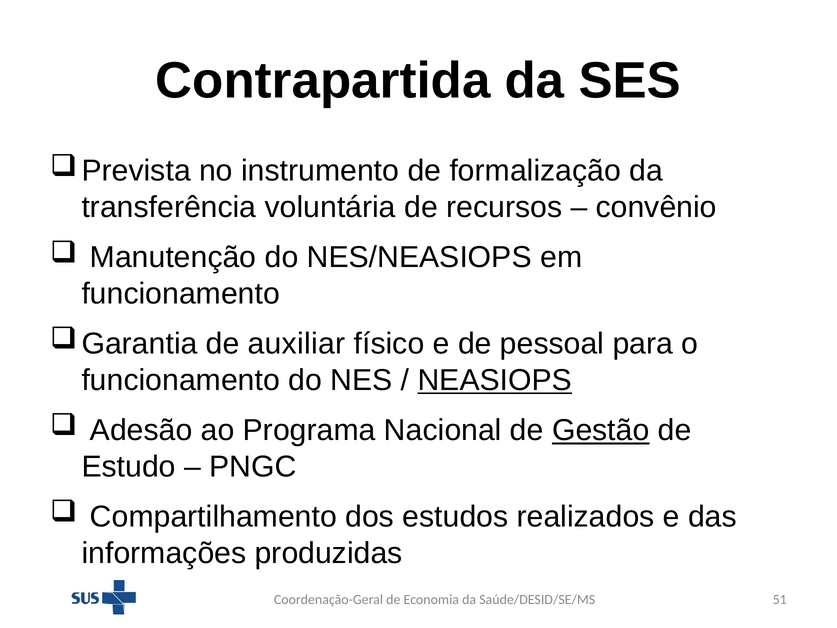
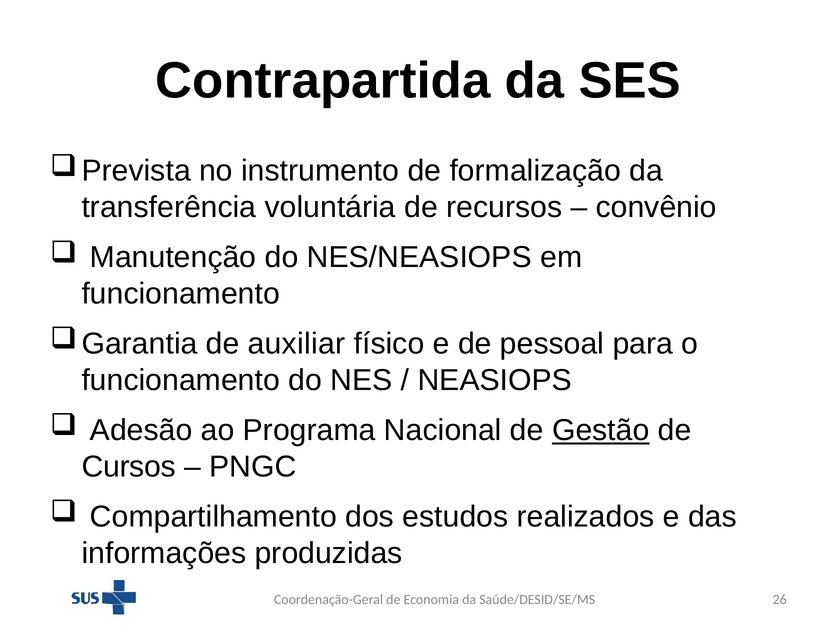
NEASIOPS underline: present -> none (495, 380)
Estudo: Estudo -> Cursos (129, 466)
51: 51 -> 26 (780, 599)
